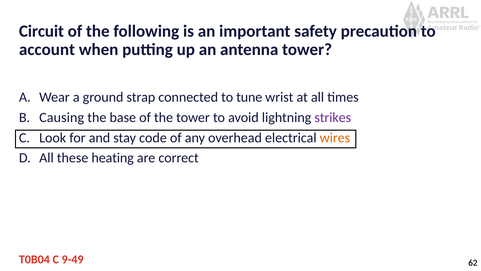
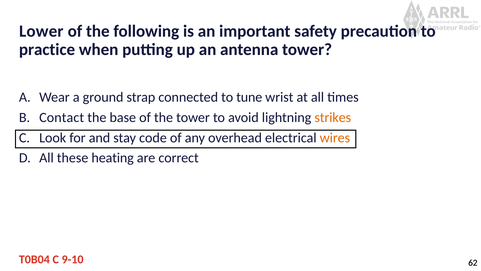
Circuit: Circuit -> Lower (41, 31)
account: account -> practice (47, 50)
Causing: Causing -> Contact (62, 117)
strikes colour: purple -> orange (333, 117)
9-49: 9-49 -> 9-10 (73, 259)
